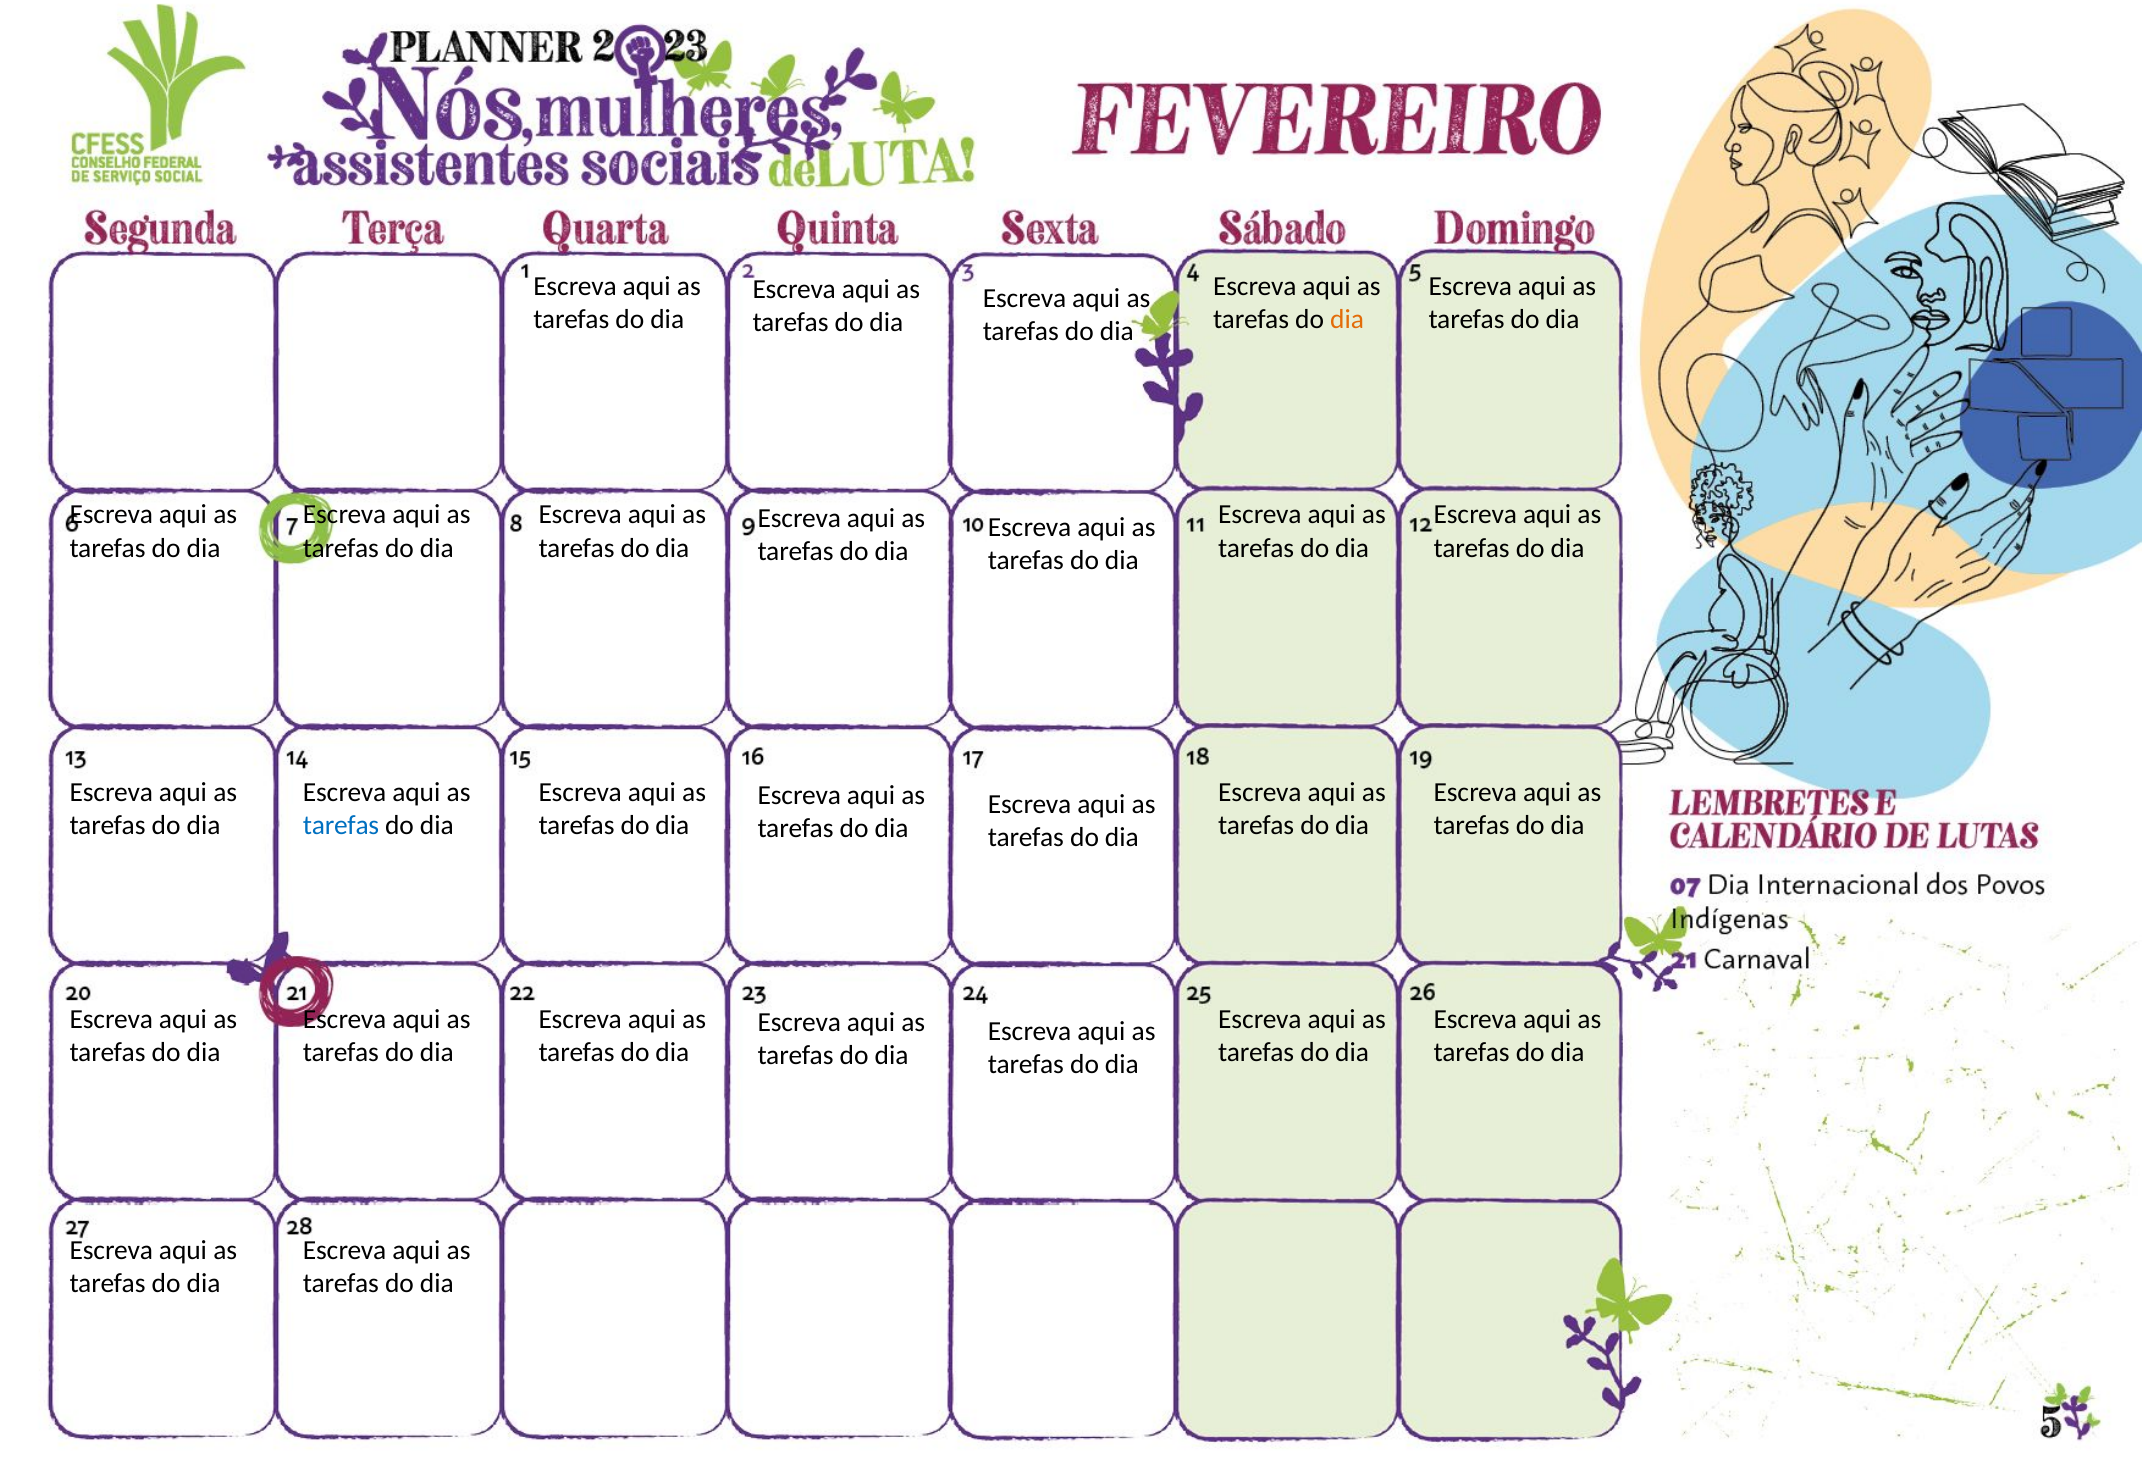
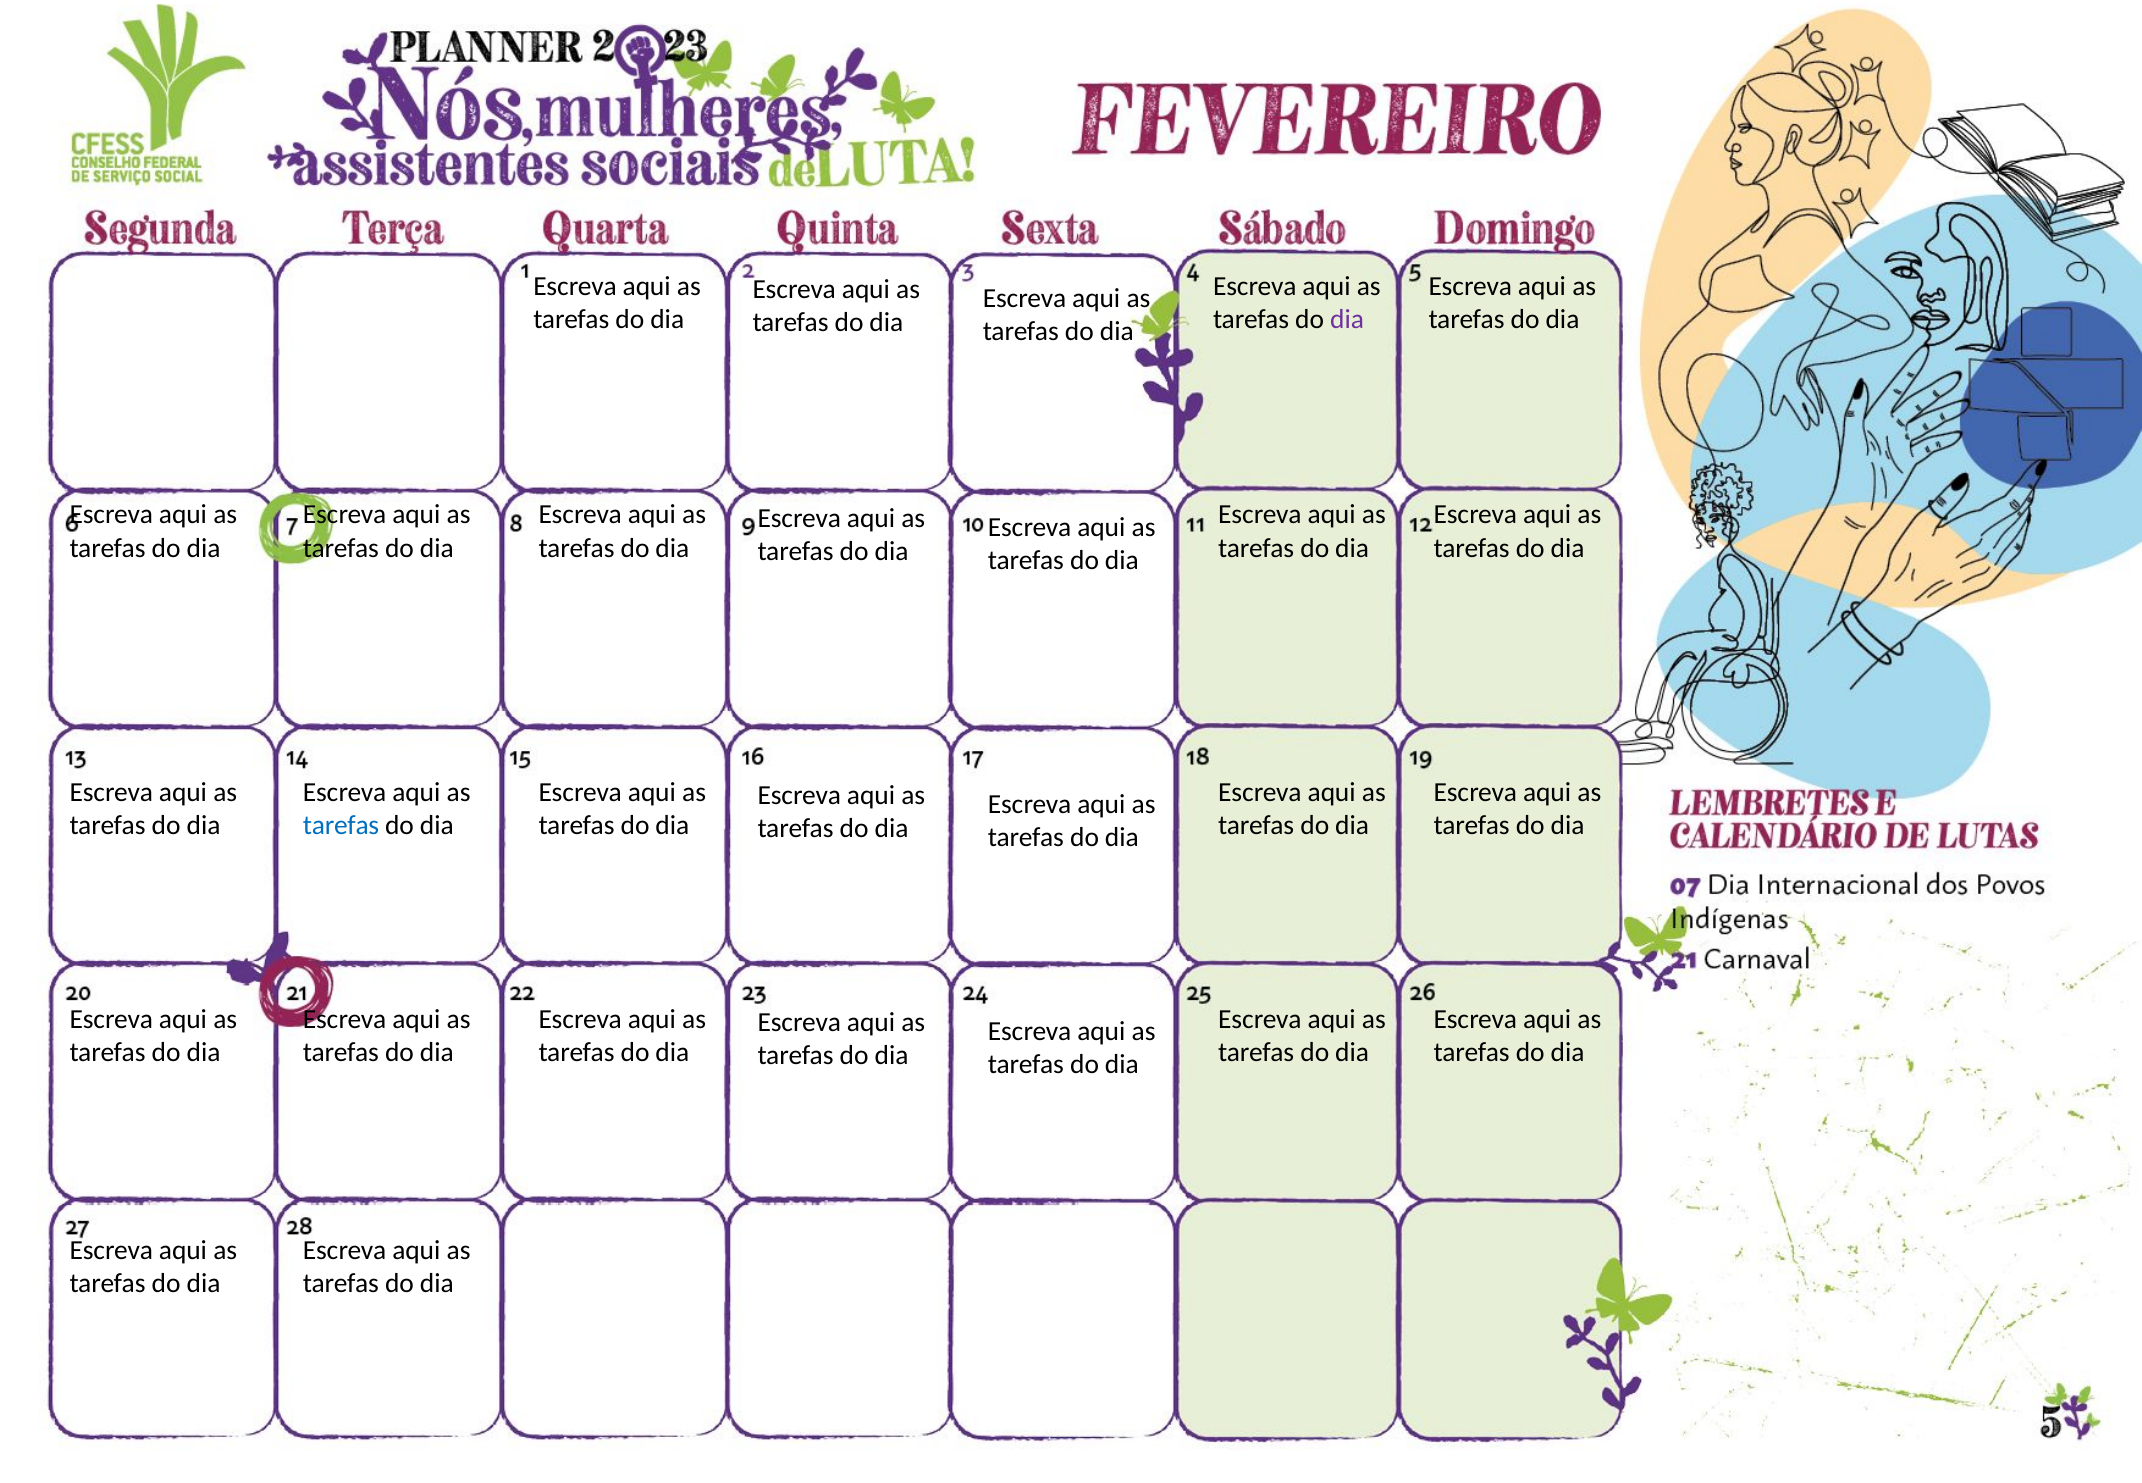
dia colour: orange -> purple (1347, 319)
